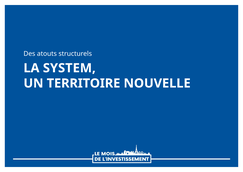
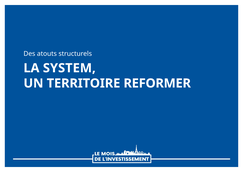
NOUVELLE: NOUVELLE -> REFORMER (157, 83)
